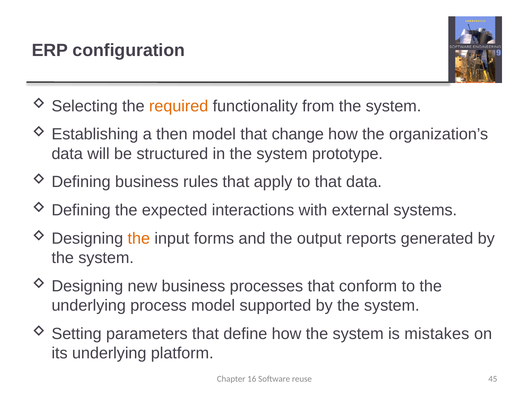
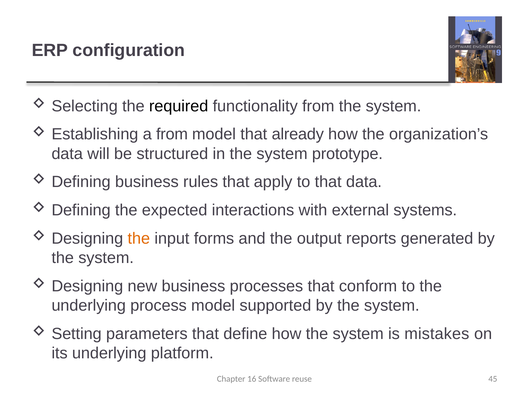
required colour: orange -> black (179, 106)
a then: then -> from (172, 134)
change: change -> already (298, 134)
